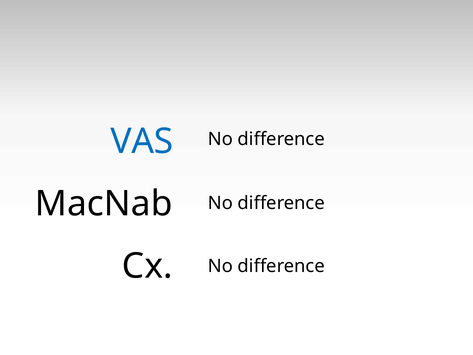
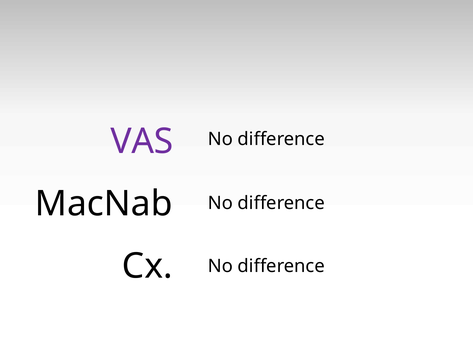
VAS colour: blue -> purple (142, 141)
